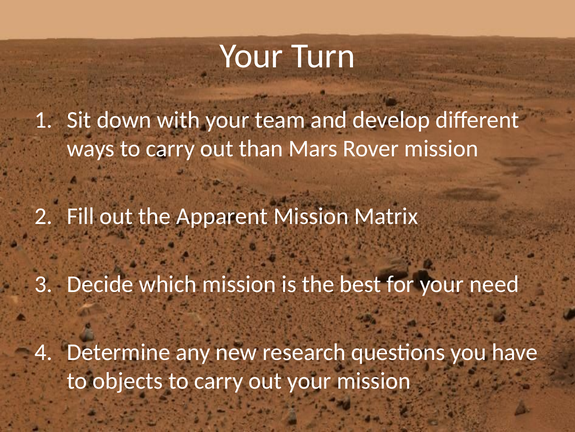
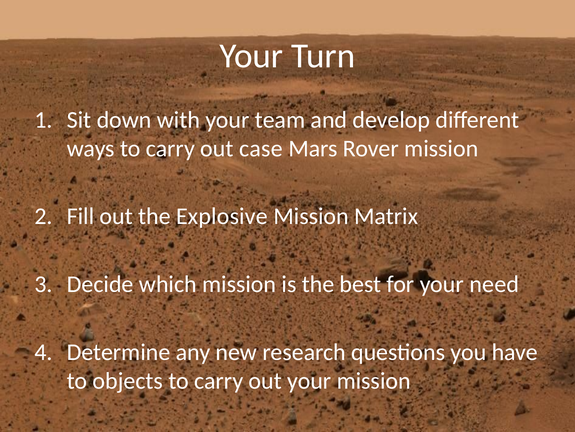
than: than -> case (261, 148)
Apparent: Apparent -> Explosive (222, 216)
